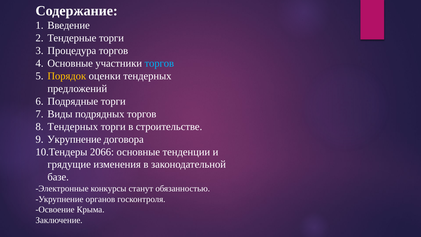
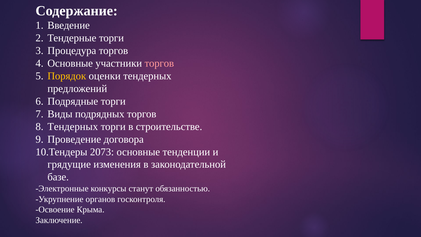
торгов colour: light blue -> pink (159, 63)
Укрупнение: Укрупнение -> Проведение (74, 139)
2066: 2066 -> 2073 (102, 152)
